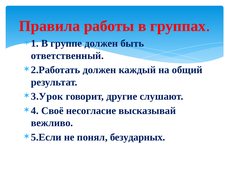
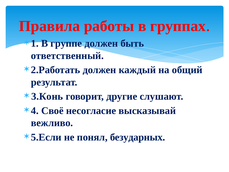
3.Урок: 3.Урок -> 3.Конь (47, 96)
